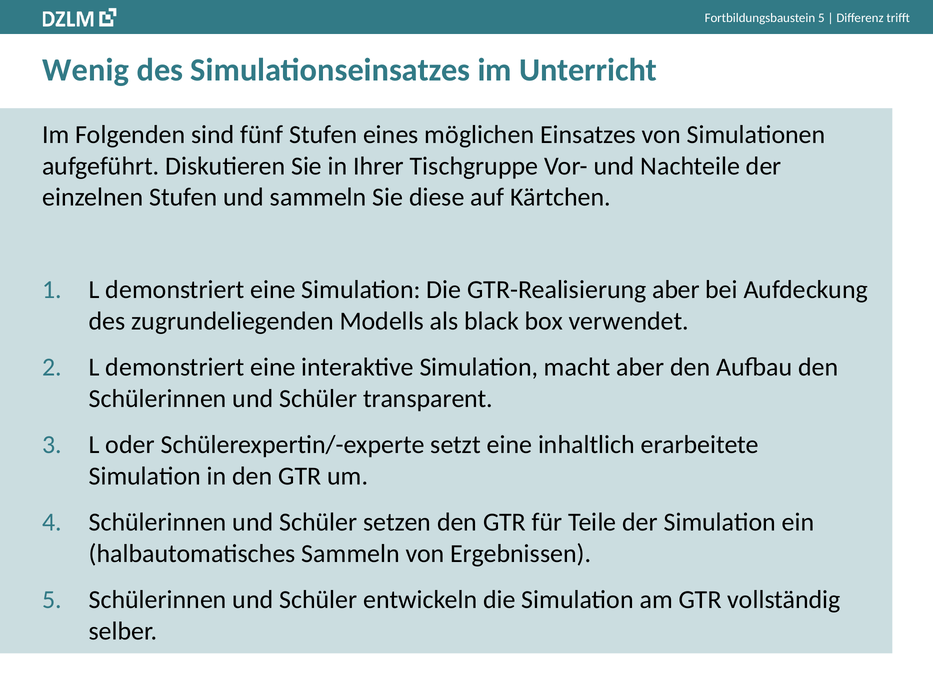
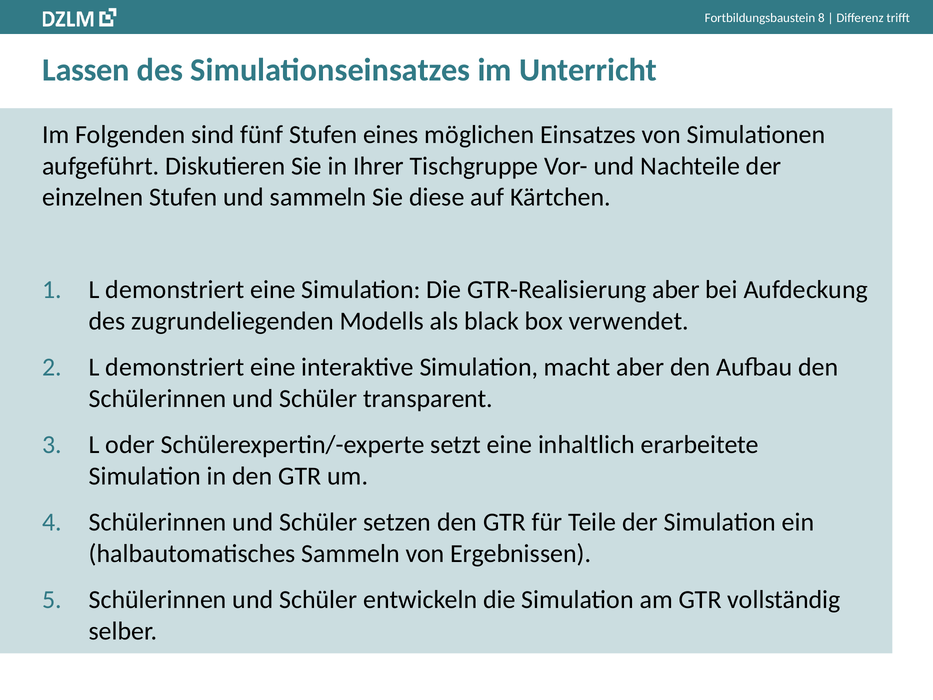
Fortbildungsbaustein 5: 5 -> 8 (821, 18)
Wenig: Wenig -> Lassen (86, 70)
